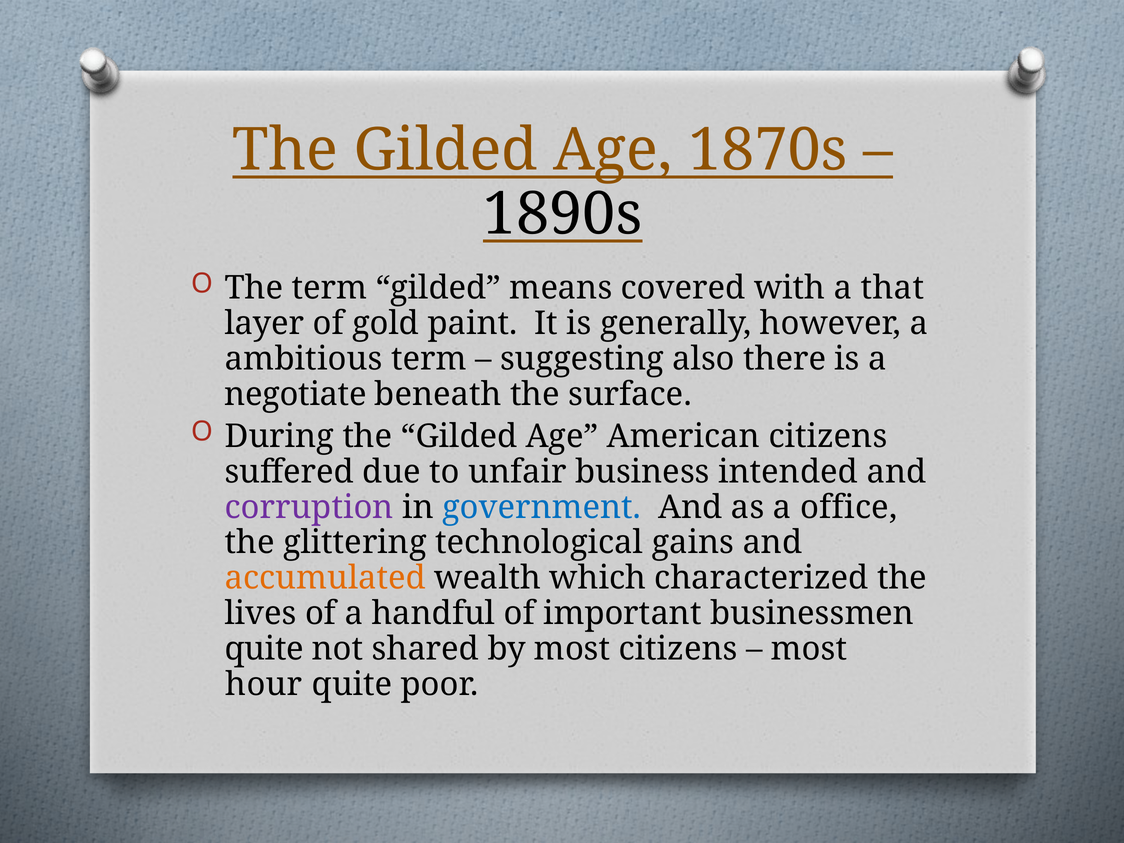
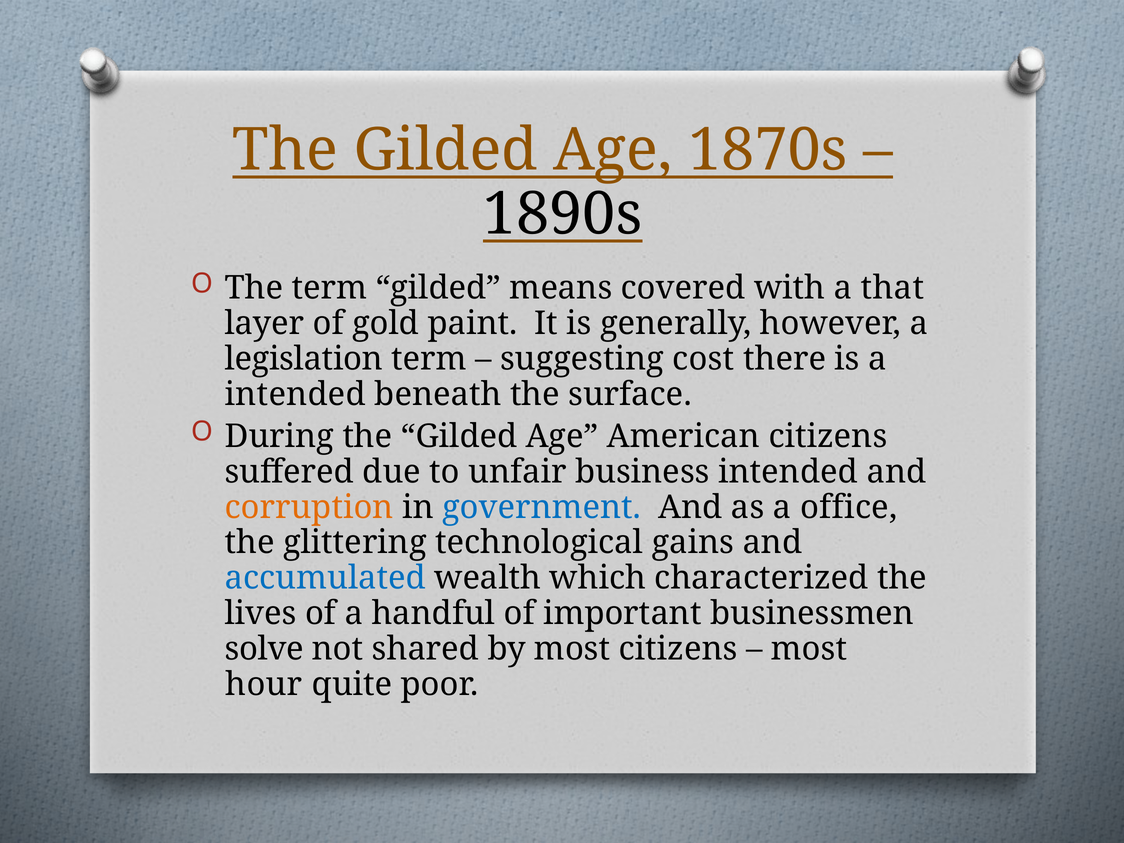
ambitious: ambitious -> legislation (304, 359)
also: also -> cost (703, 359)
negotiate: negotiate -> intended (295, 394)
corruption colour: purple -> orange (309, 507)
accumulated colour: orange -> blue (325, 578)
quite: quite -> solve (264, 649)
